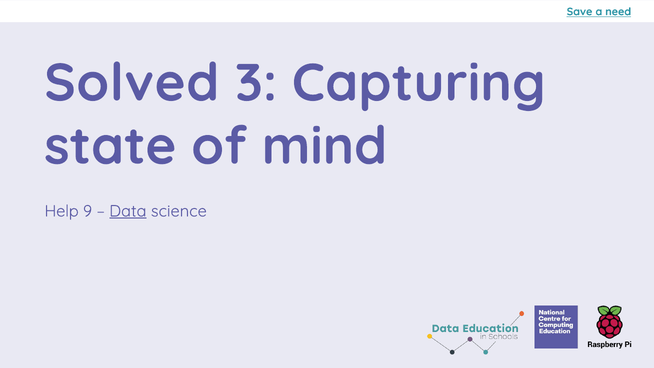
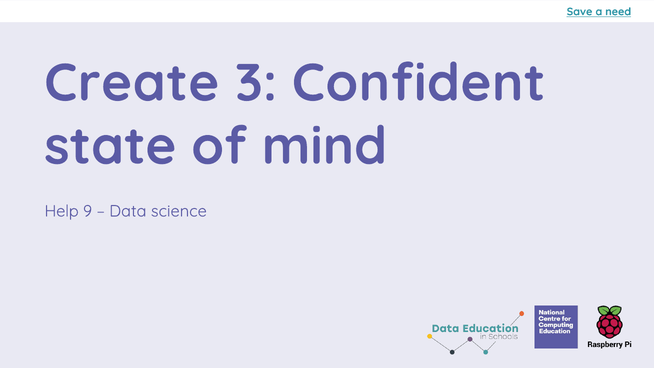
Solved: Solved -> Create (132, 83)
Capturing: Capturing -> Confident (419, 83)
Data underline: present -> none (128, 211)
